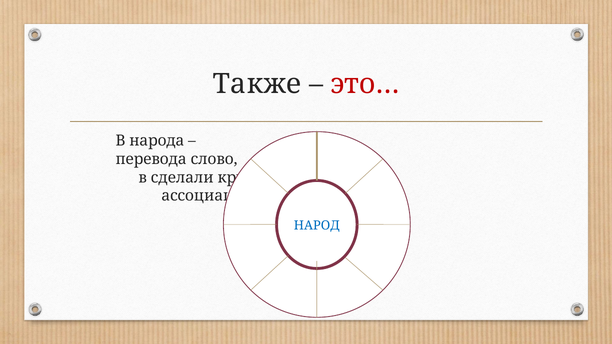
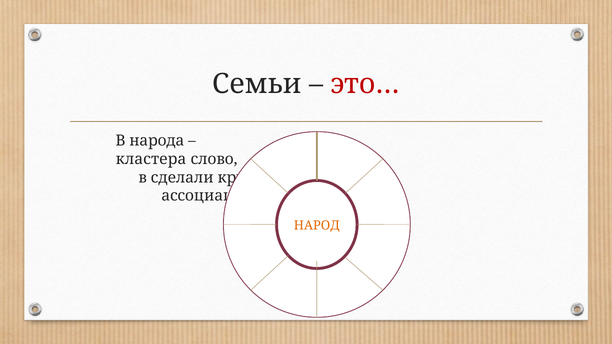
Также: Также -> Семьи (257, 84)
перевода: перевода -> кластера (151, 159)
НАРОД colour: blue -> orange (317, 226)
